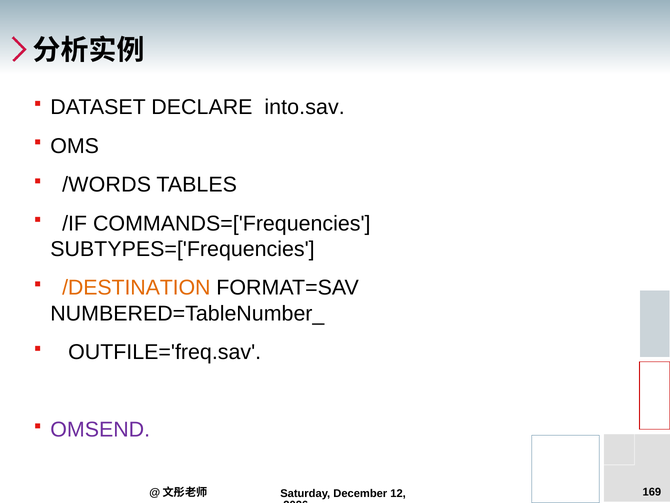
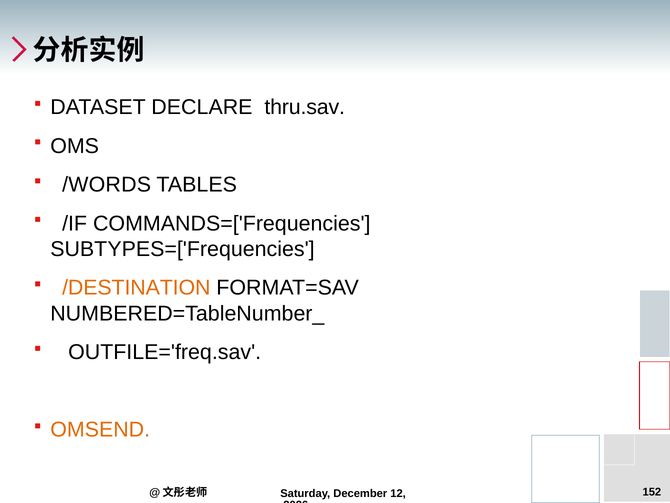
into.sav: into.sav -> thru.sav (305, 107)
OMSEND colour: purple -> orange (100, 429)
169: 169 -> 152 (652, 492)
